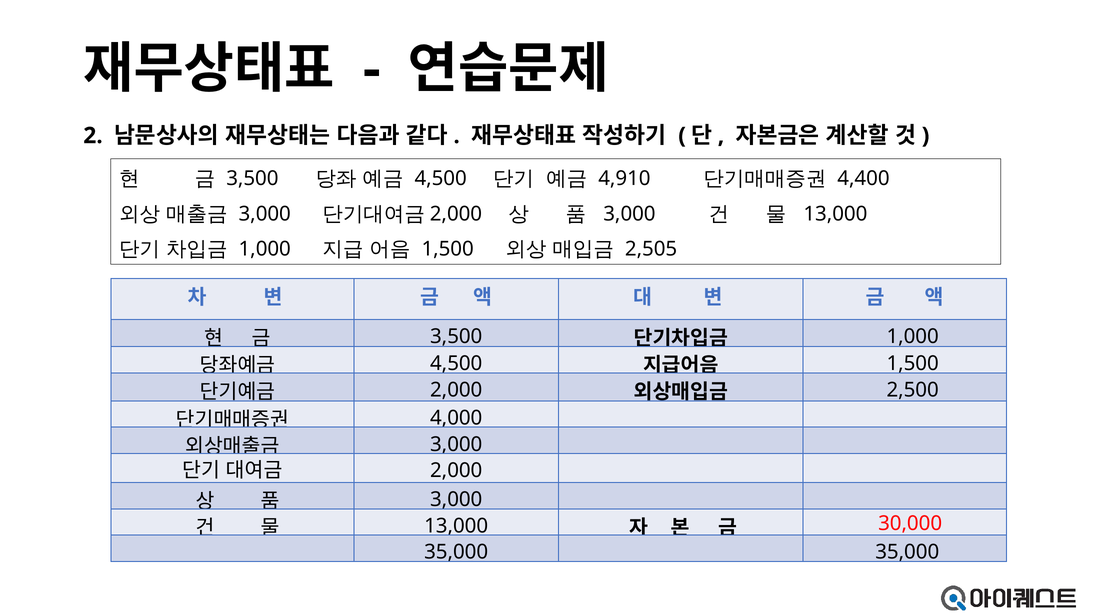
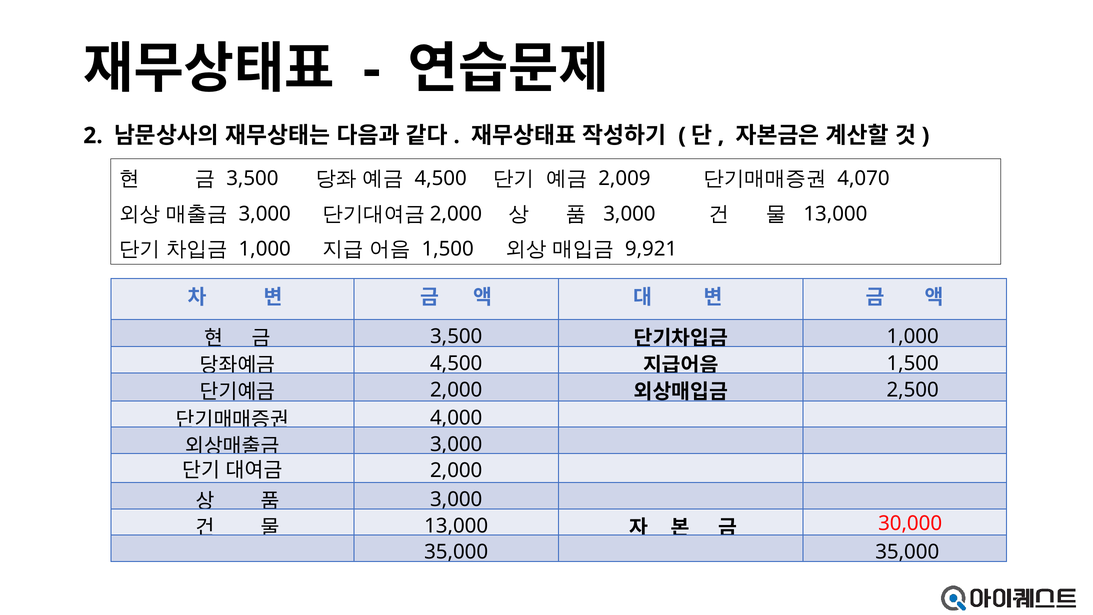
4,910: 4,910 -> 2,009 (624, 178)
4,400: 4,400 -> 4,070 (863, 178)
2,505: 2,505 -> 9,921 (651, 249)
